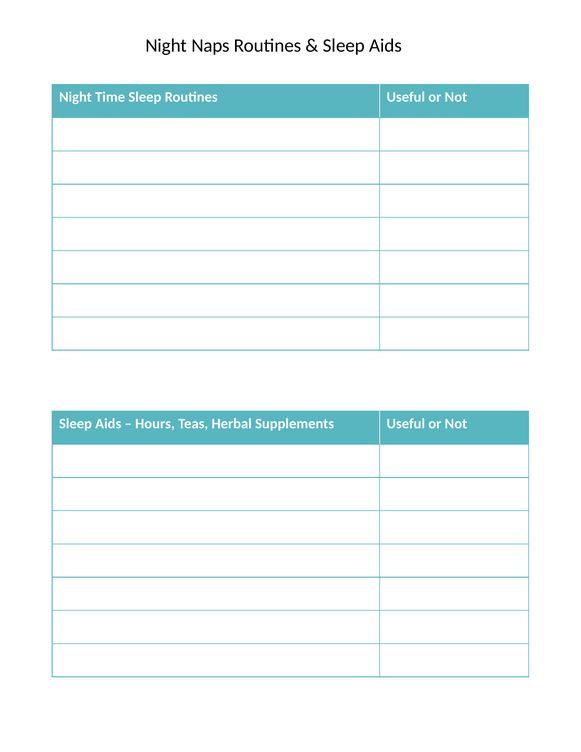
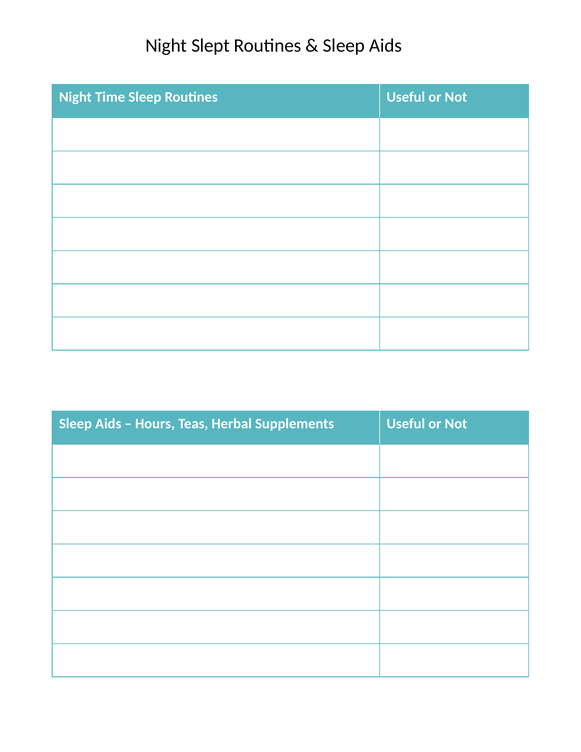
Naps: Naps -> Slept (211, 46)
